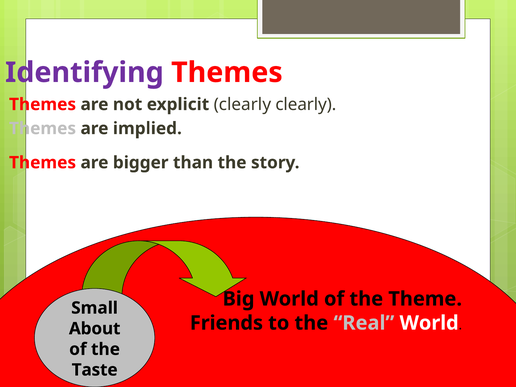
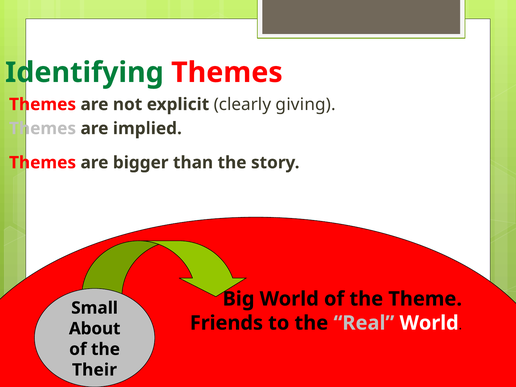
Identifying colour: purple -> green (84, 73)
clearly clearly: clearly -> giving (306, 104)
Taste: Taste -> Their (94, 370)
